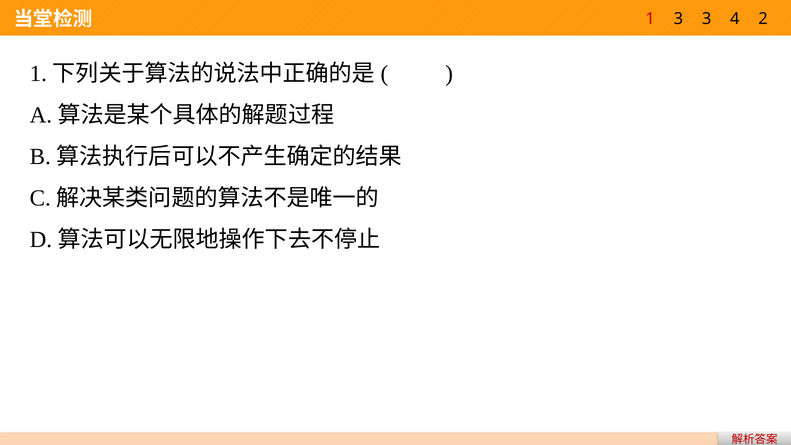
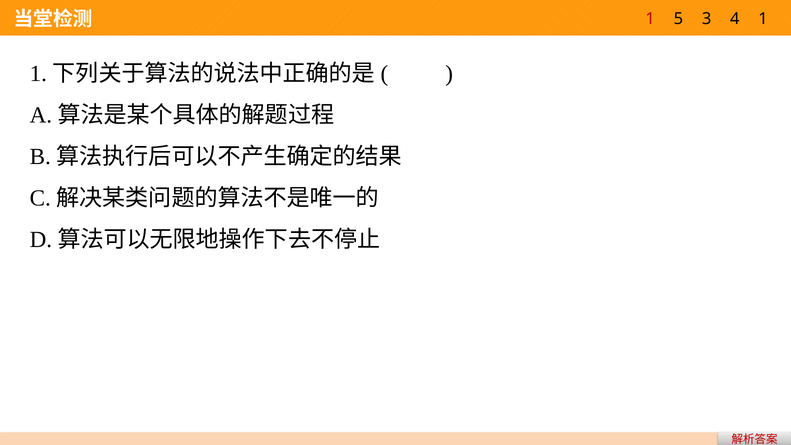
1 3: 3 -> 5 (678, 19)
4 2: 2 -> 1 (763, 19)
